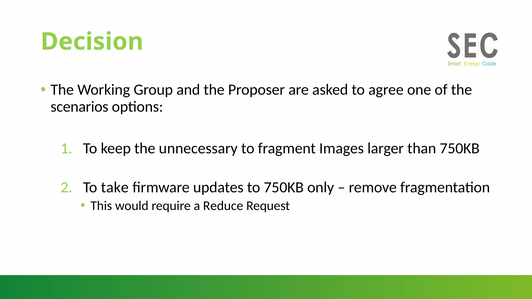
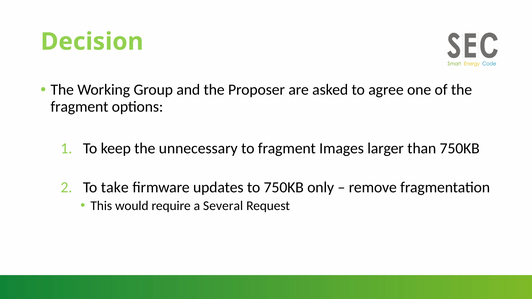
scenarios: scenarios -> fragment (79, 107)
Reduce: Reduce -> Several (223, 206)
